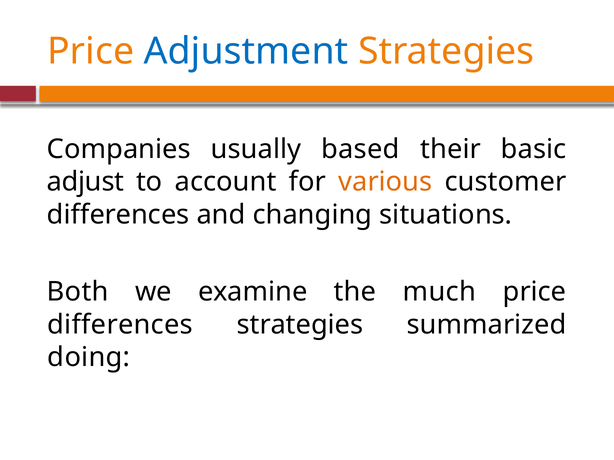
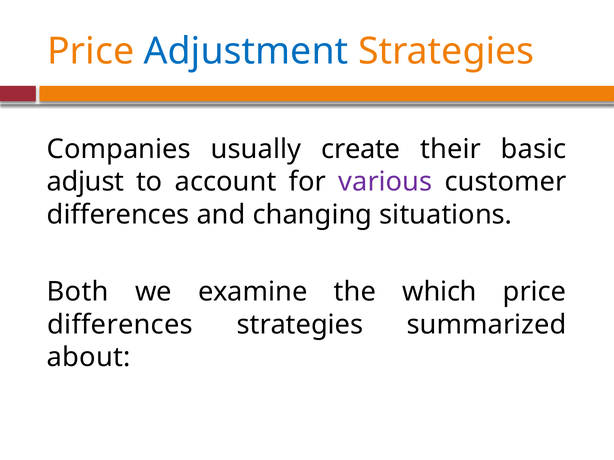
based: based -> create (361, 149)
various colour: orange -> purple (385, 182)
much: much -> which (440, 292)
doing: doing -> about (89, 358)
